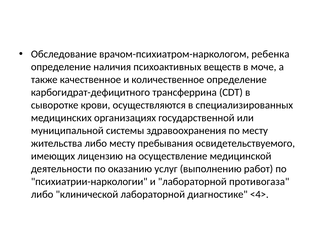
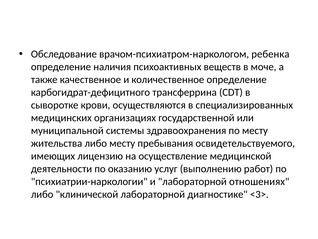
противогаза: противогаза -> отношениях (259, 181)
<4>: <4> -> <3> (259, 194)
